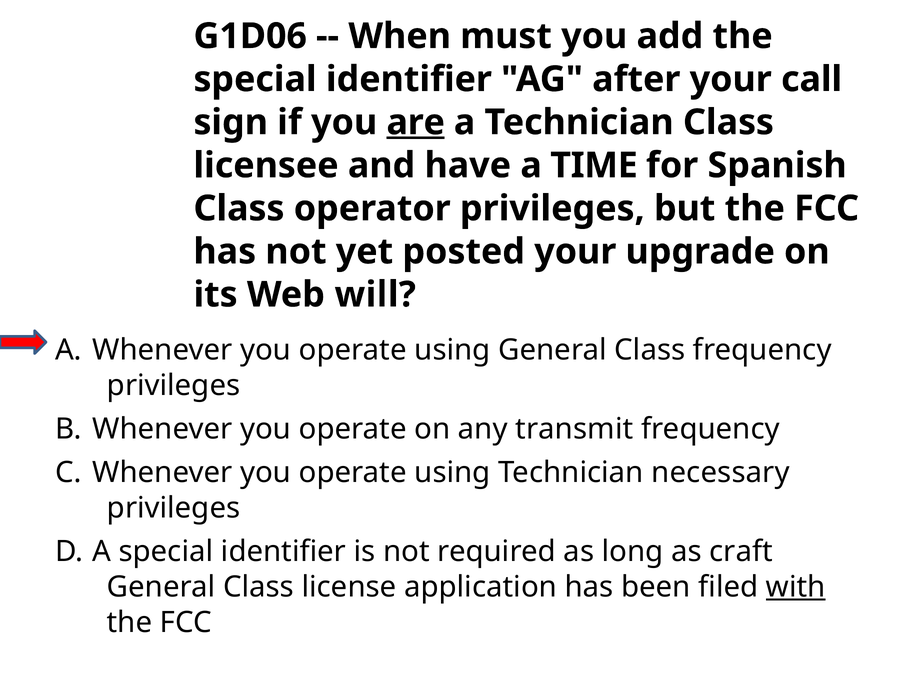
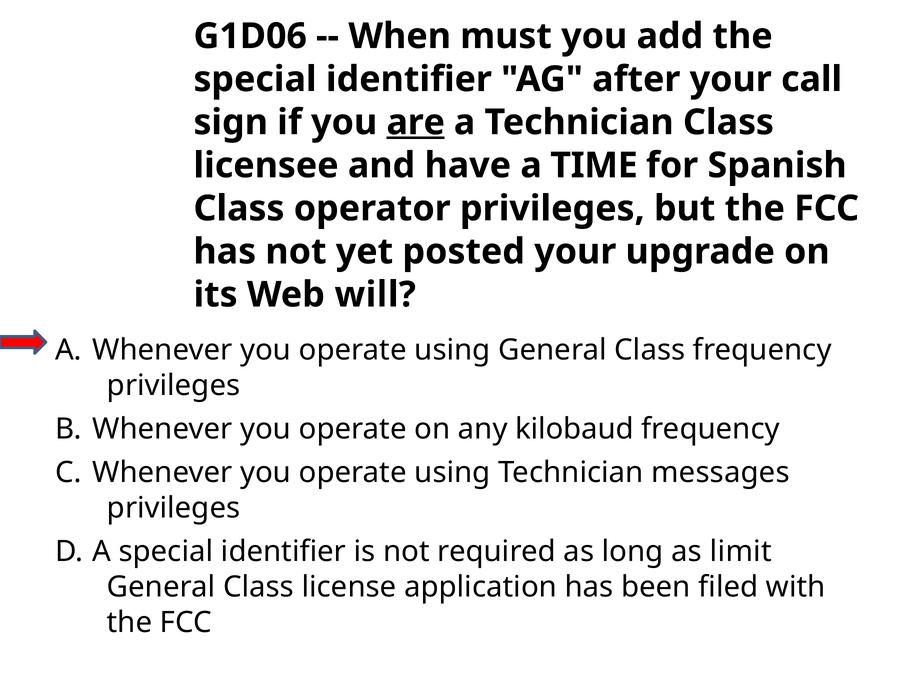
transmit: transmit -> kilobaud (575, 429)
necessary: necessary -> messages (721, 472)
craft: craft -> limit (741, 551)
with underline: present -> none (796, 587)
